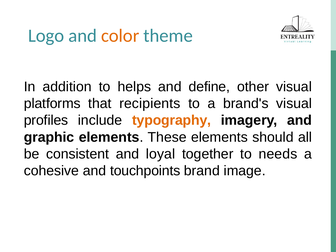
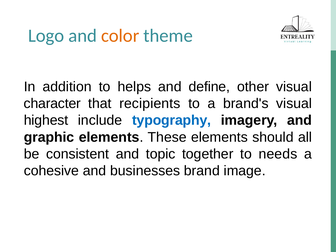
platforms: platforms -> character (52, 104)
profiles: profiles -> highest (46, 120)
typography colour: orange -> blue (172, 120)
loyal: loyal -> topic (161, 154)
touchpoints: touchpoints -> businesses (145, 171)
